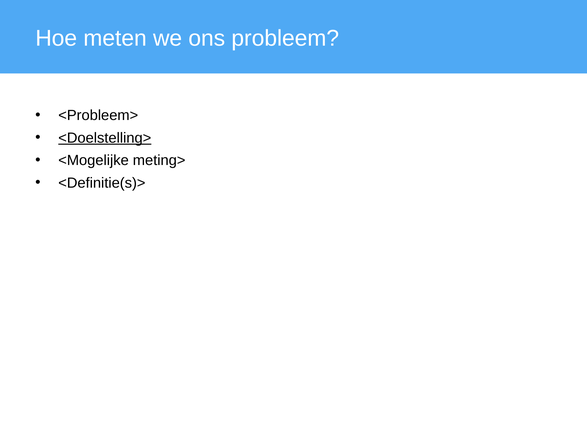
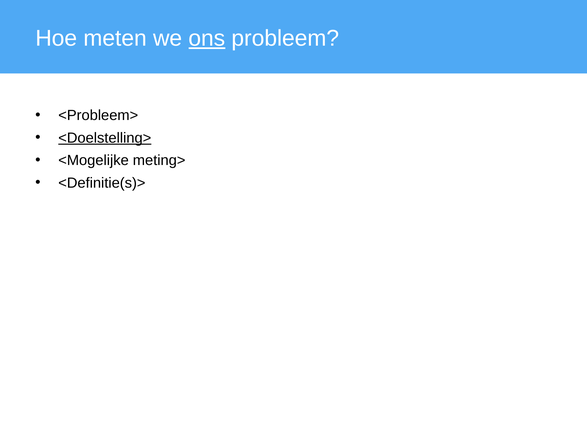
ons underline: none -> present (207, 38)
